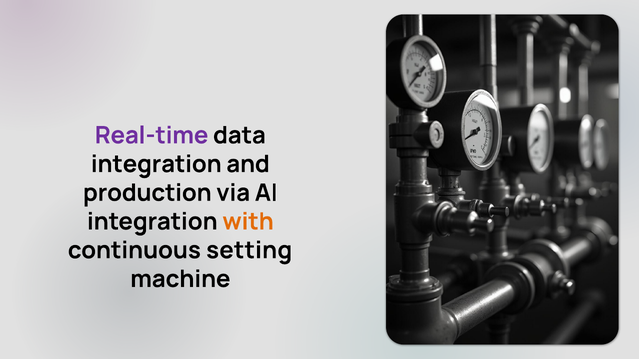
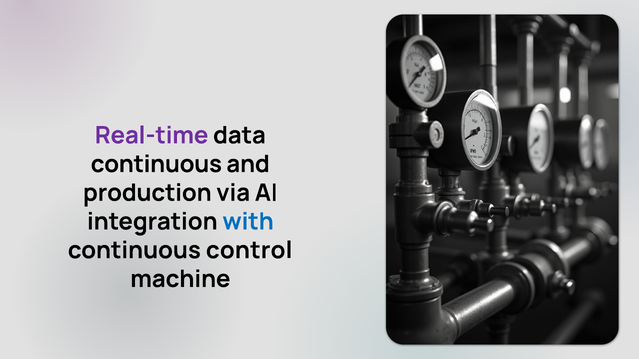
integration: integration -> continuous (156, 164)
with colour: orange -> blue (248, 222)
setting: setting -> control (249, 251)
